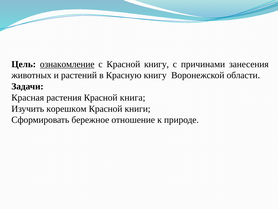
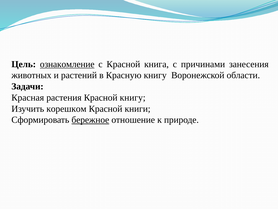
Красной книгу: книгу -> книга (157, 64)
Красной книга: книга -> книгу (133, 97)
бережное underline: none -> present (90, 120)
